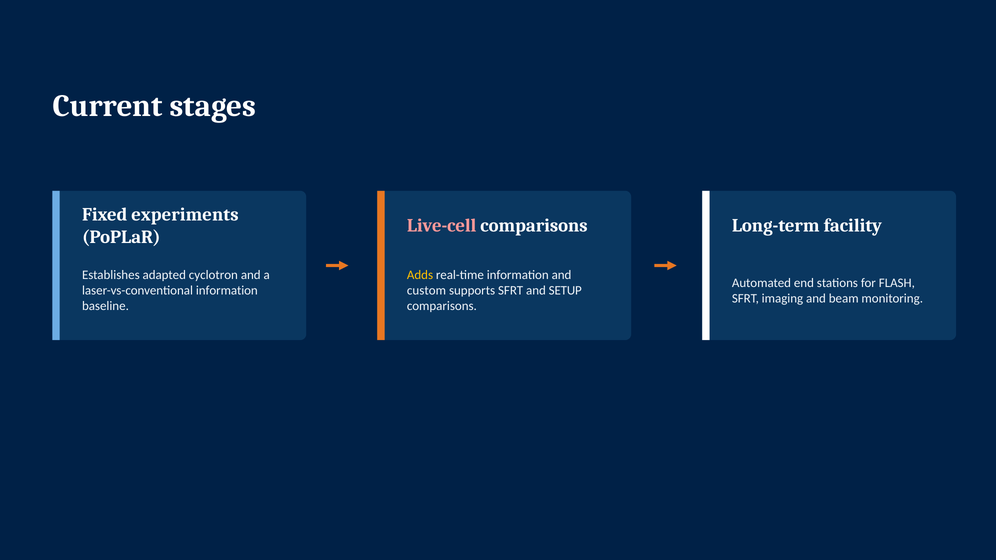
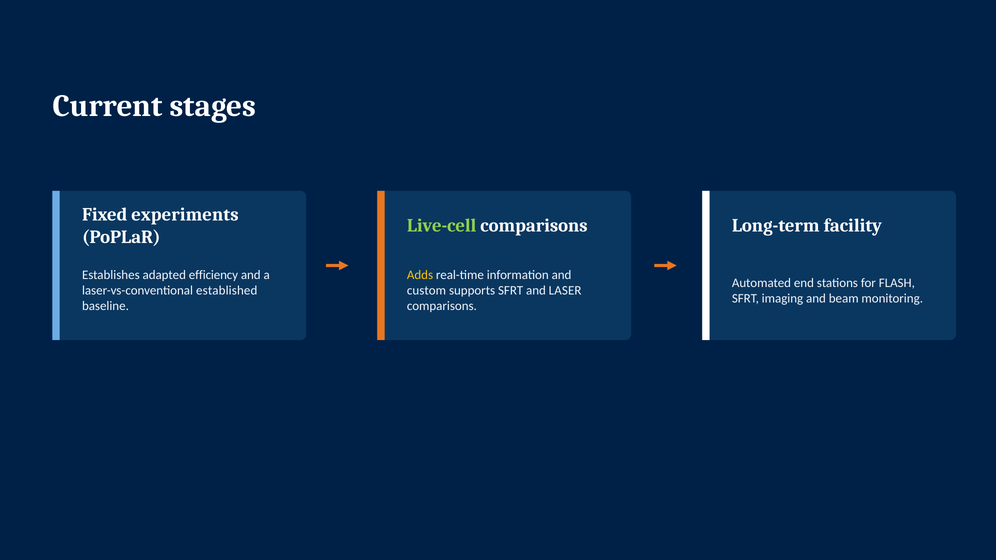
Live-cell colour: pink -> light green (442, 226)
cyclotron: cyclotron -> efficiency (213, 275)
laser-vs-conventional information: information -> established (227, 291)
SETUP: SETUP -> LASER (565, 291)
